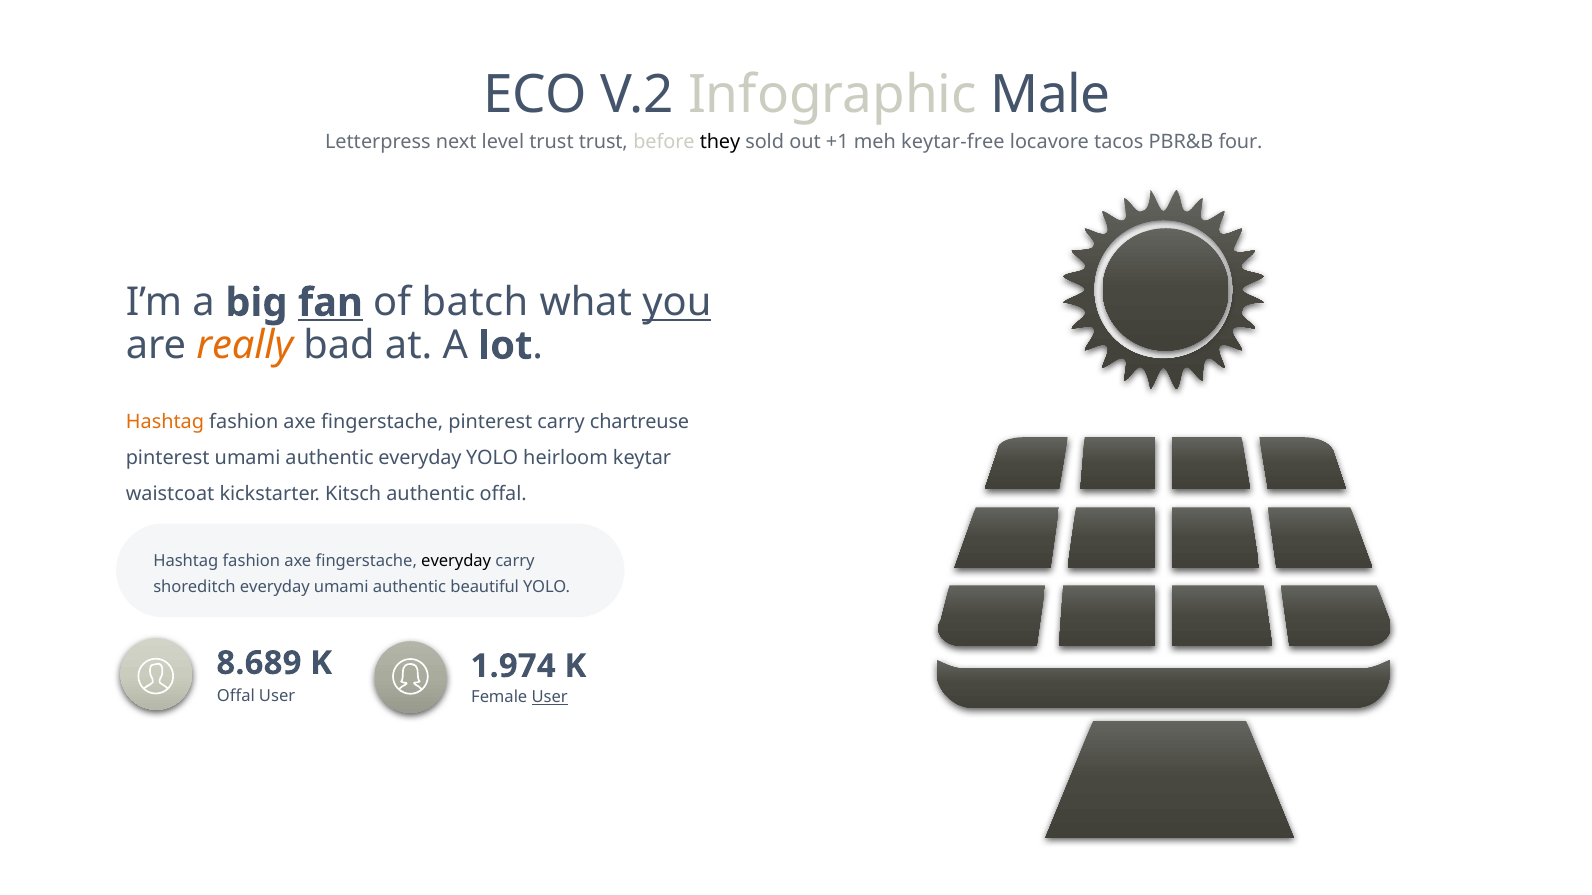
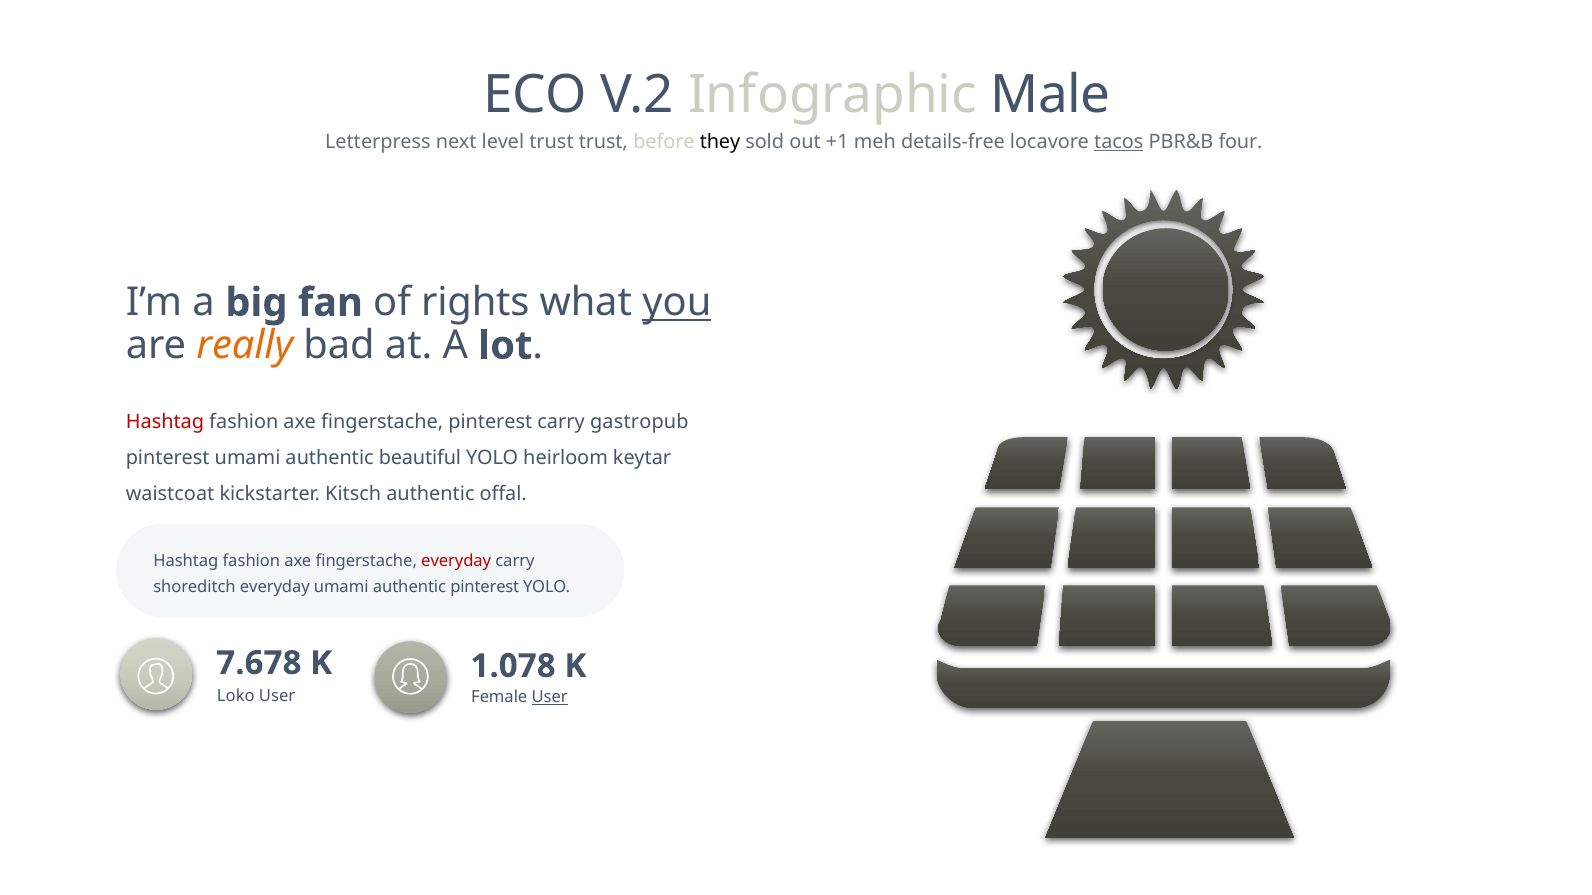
keytar-free: keytar-free -> details-free (953, 142)
tacos underline: none -> present (1119, 142)
fan underline: present -> none (330, 303)
batch: batch -> rights (475, 303)
Hashtag colour: orange -> red (165, 422)
chartreuse: chartreuse -> gastropub (639, 422)
authentic everyday: everyday -> beautiful (420, 458)
everyday colour: black -> red (456, 562)
authentic beautiful: beautiful -> pinterest (485, 588)
8.689: 8.689 -> 7.678 (259, 663)
1.974: 1.974 -> 1.078 (513, 666)
Offal: Offal -> Loko (236, 696)
